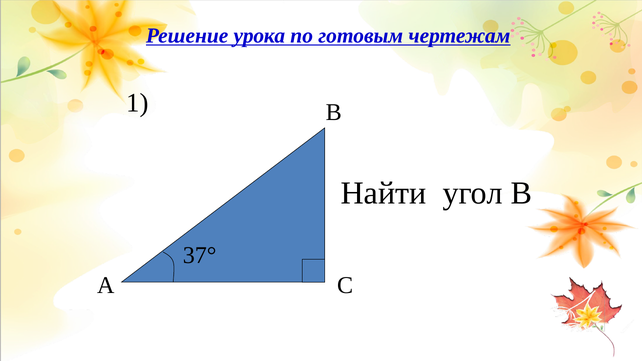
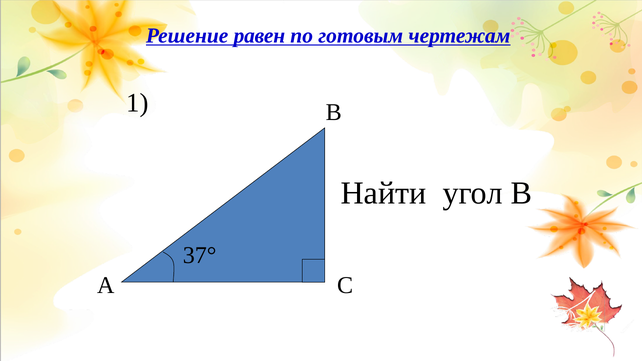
урока: урока -> равен (259, 36)
